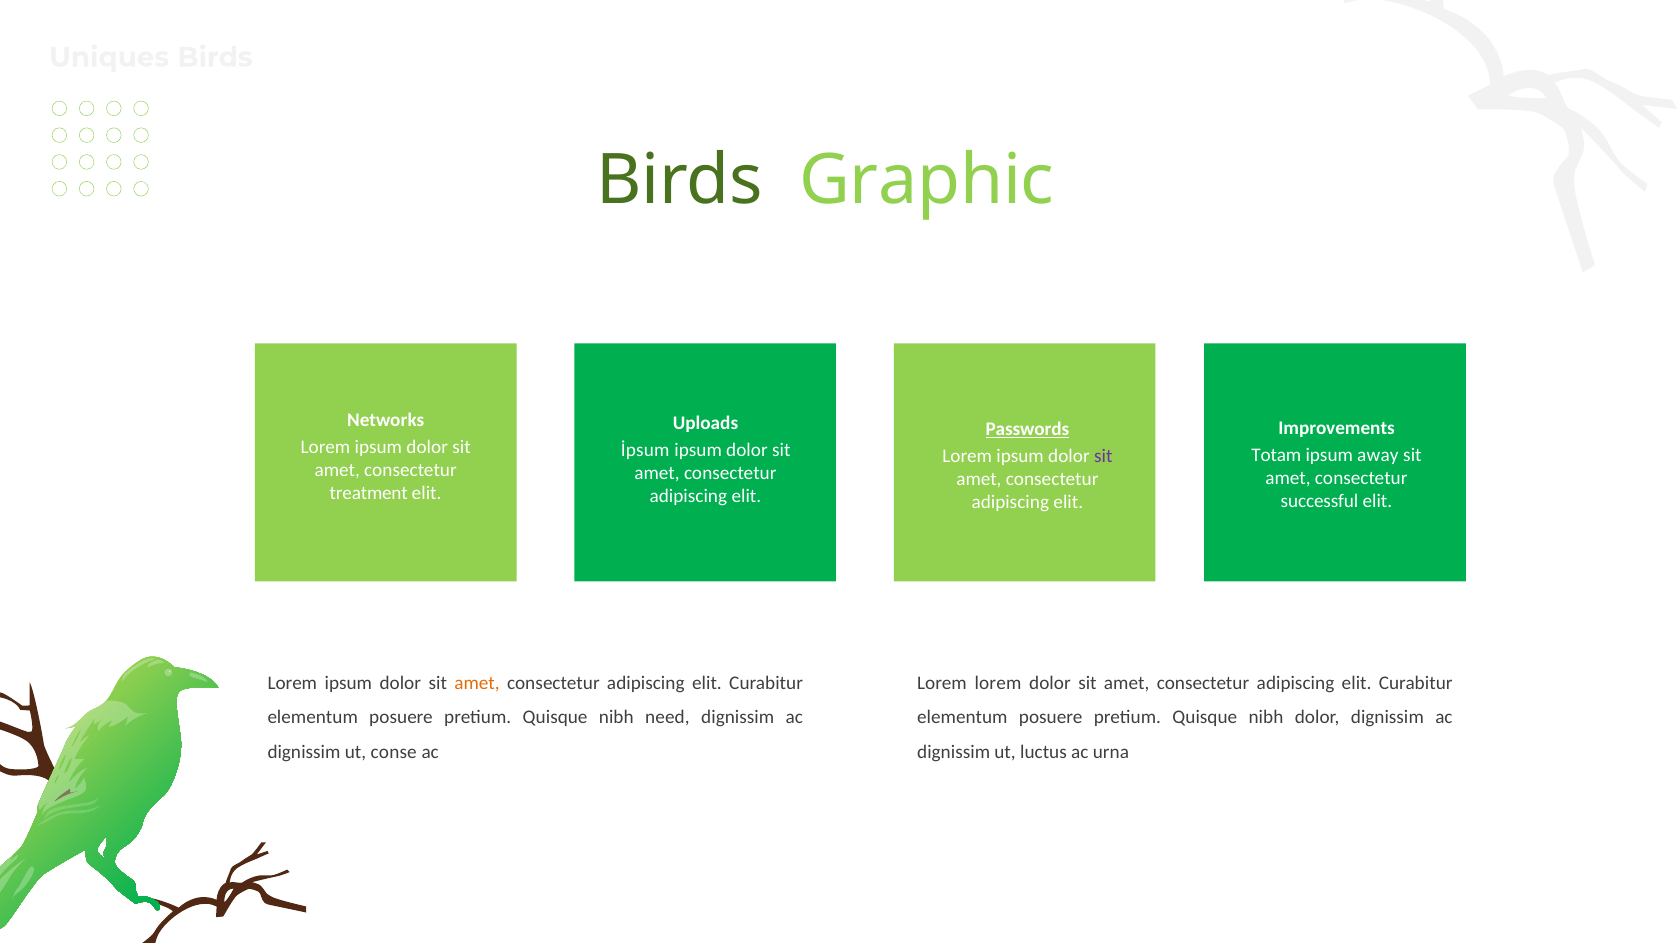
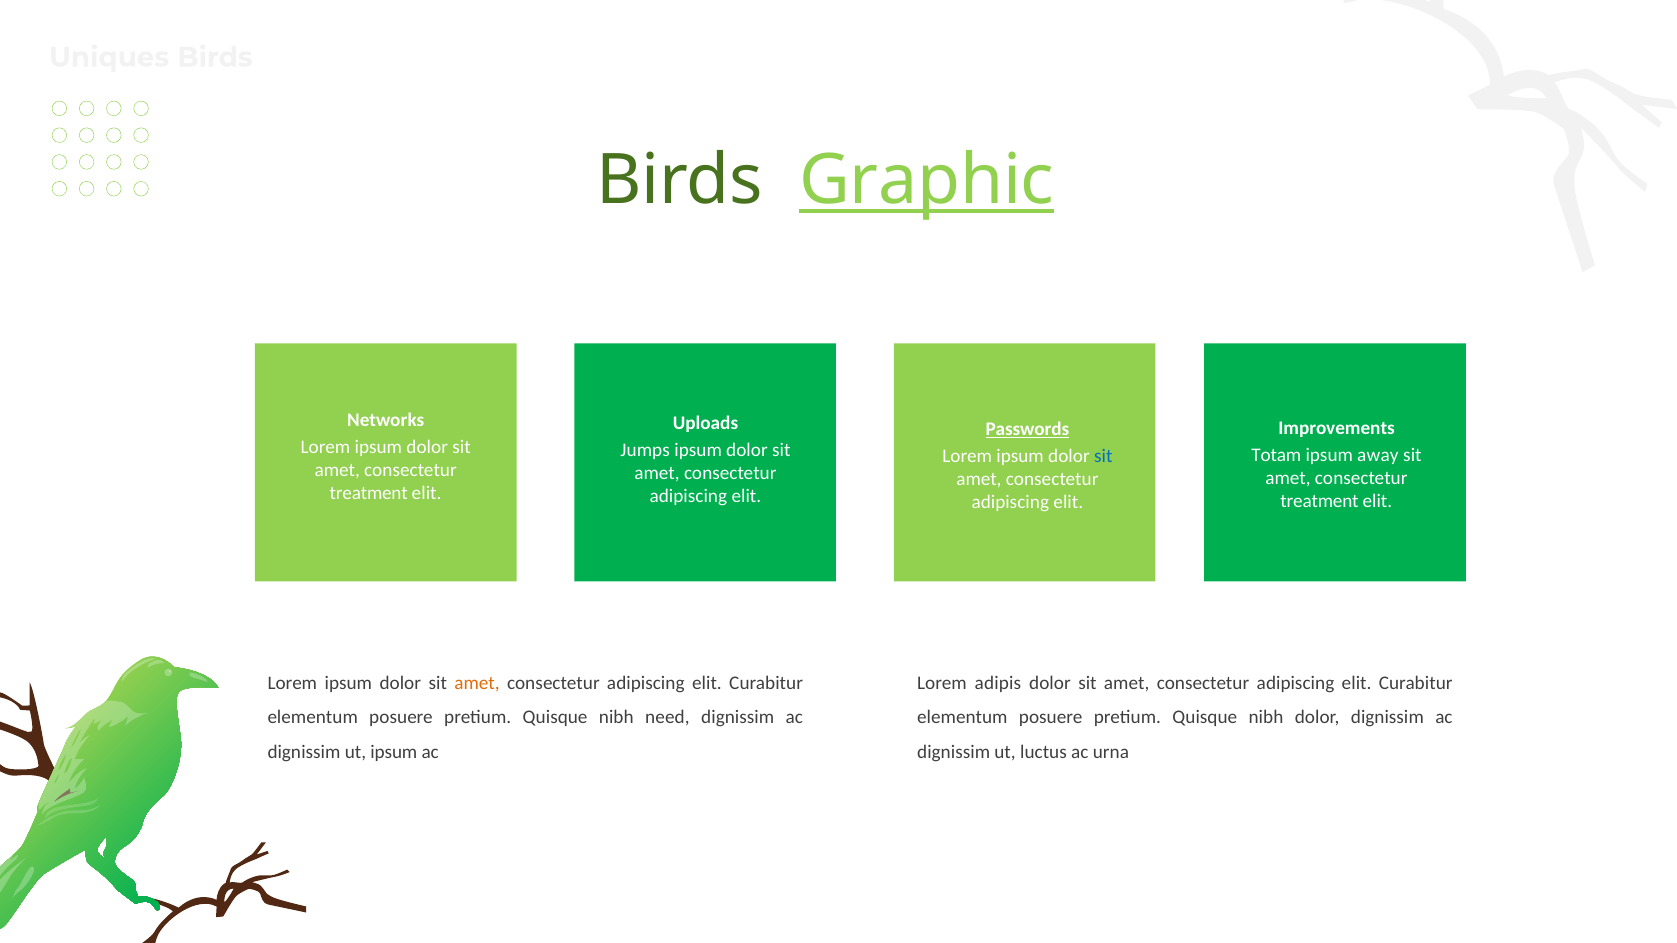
Graphic underline: none -> present (927, 181)
İpsum: İpsum -> Jumps (645, 451)
sit colour: purple -> blue (1103, 456)
successful: successful -> treatment (1320, 502)
Lorem lorem: lorem -> adipis (998, 683)
conse: conse -> ipsum (394, 752)
